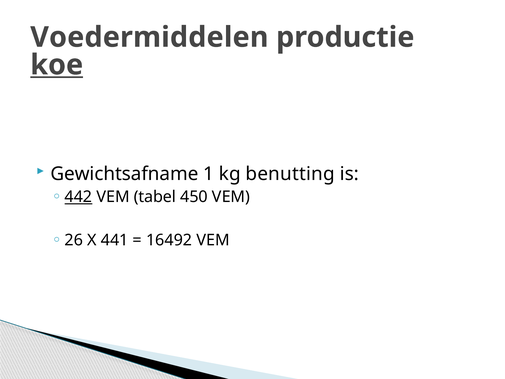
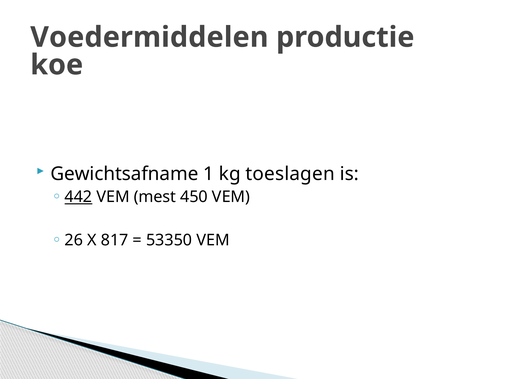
koe underline: present -> none (57, 65)
benutting: benutting -> toeslagen (290, 174)
tabel: tabel -> mest (155, 197)
441: 441 -> 817 (115, 240)
16492: 16492 -> 53350 (169, 240)
